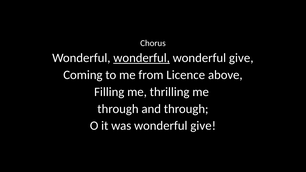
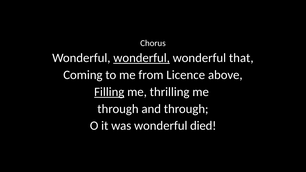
give: give -> that (241, 58)
Filling underline: none -> present (109, 92)
was wonderful give: give -> died (203, 126)
